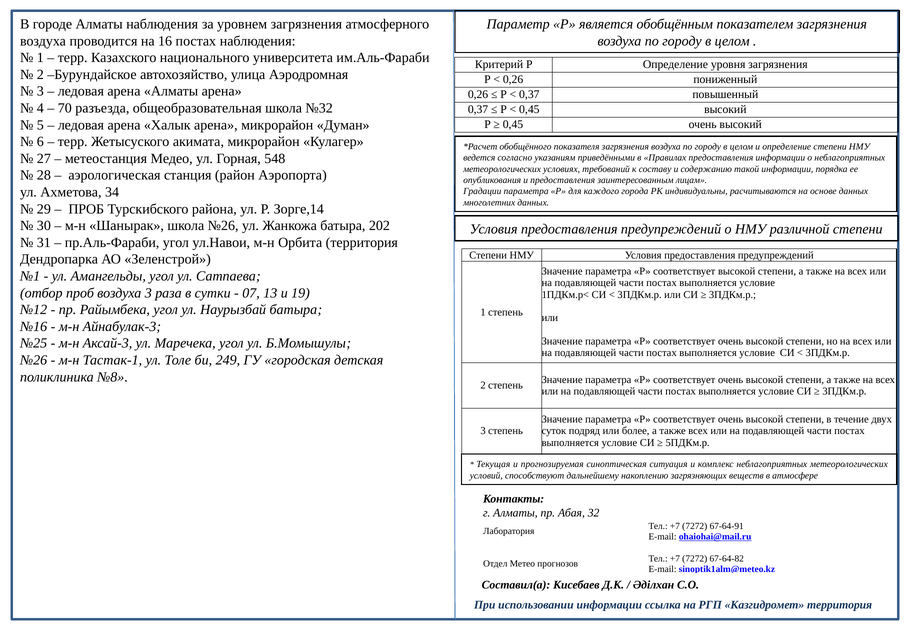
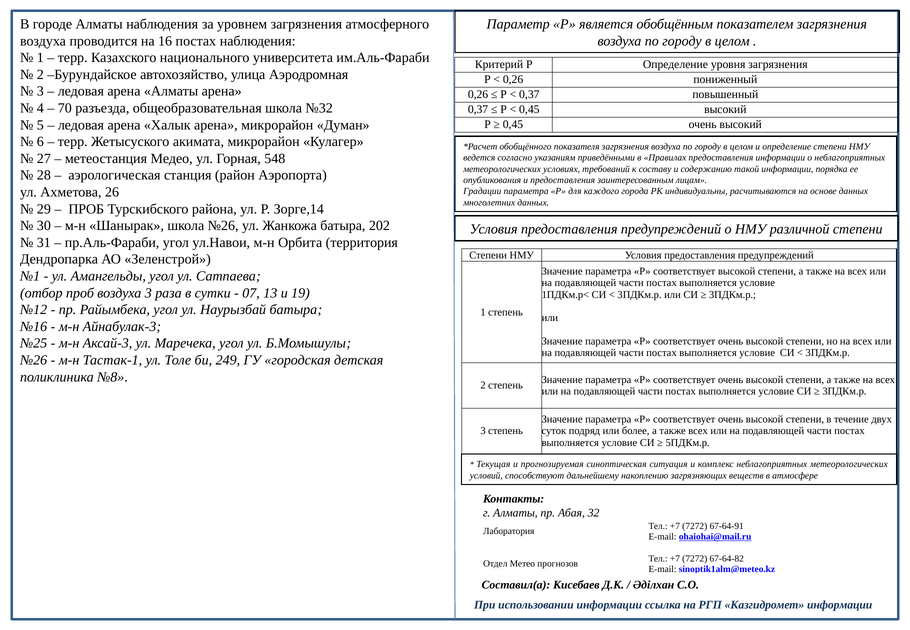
34: 34 -> 26 (112, 192)
Казгидромет территория: территория -> информации (840, 605)
